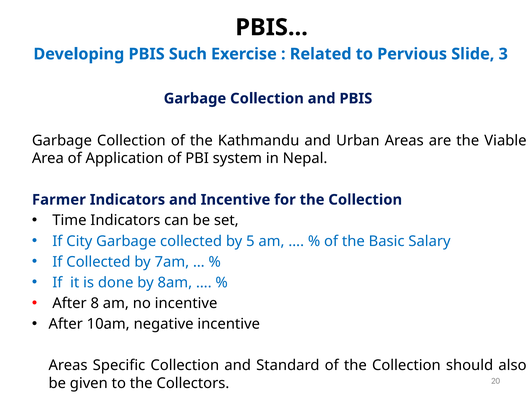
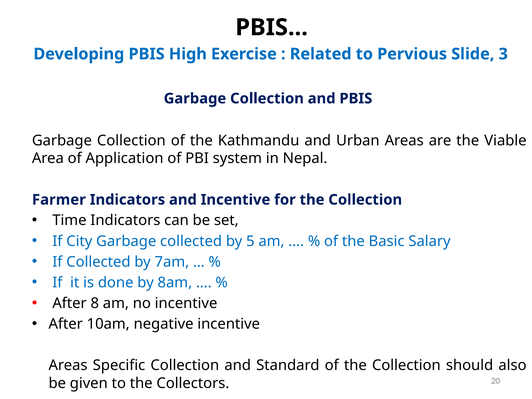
Such: Such -> High (188, 54)
